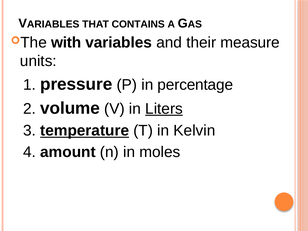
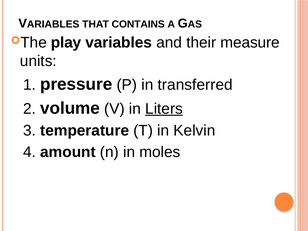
with: with -> play (66, 43)
percentage: percentage -> transferred (195, 85)
temperature underline: present -> none (85, 131)
